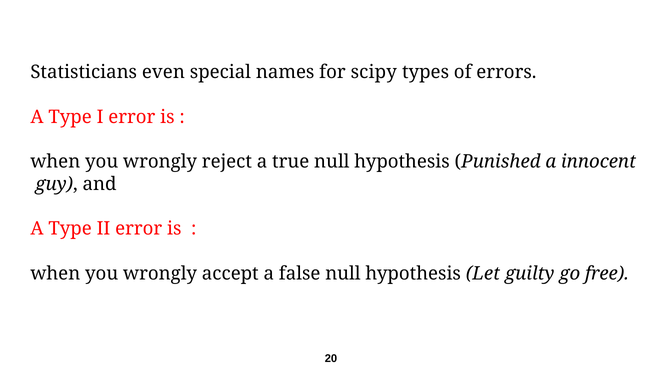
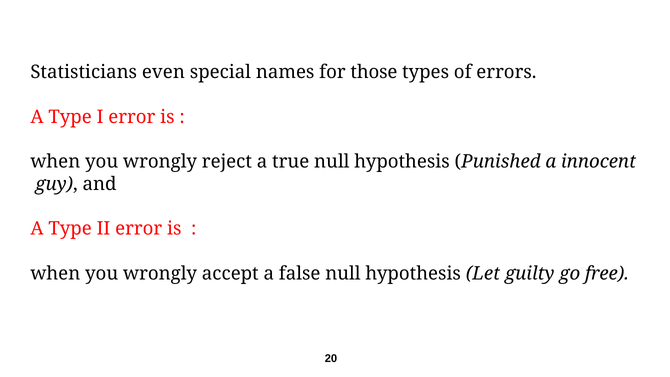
scipy: scipy -> those (374, 72)
